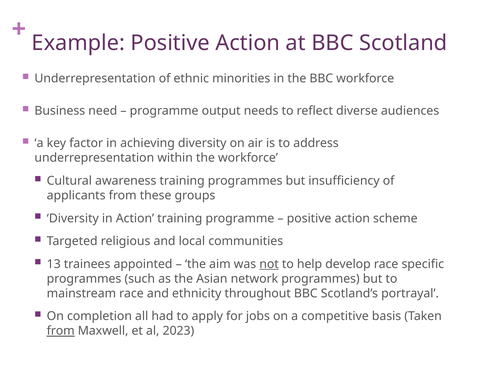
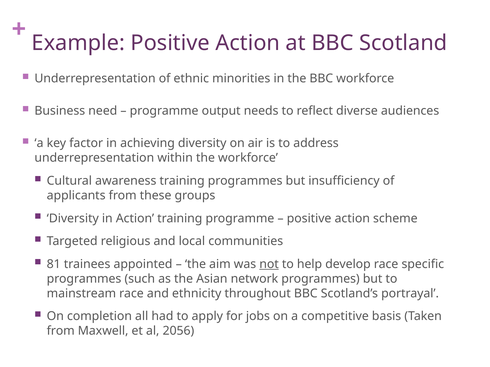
13: 13 -> 81 (54, 264)
from underline: present -> none (61, 331)
2023: 2023 -> 2056 (178, 331)
